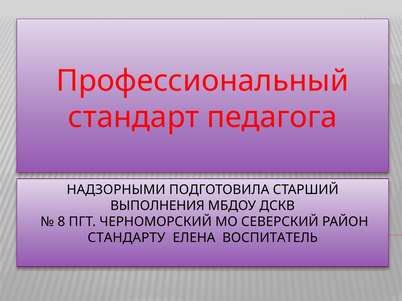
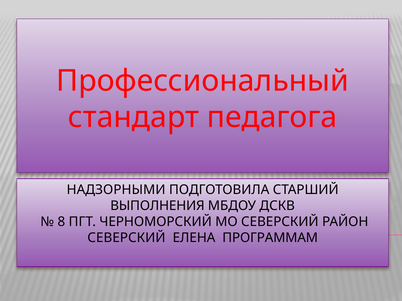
СТАНДАРТУ: СТАНДАРТУ -> СЕВЕРСКИЙ (126, 238)
ВОСПИТАТЕЛЬ: ВОСПИТАТЕЛЬ -> ПРОГРАММАМ (270, 238)
